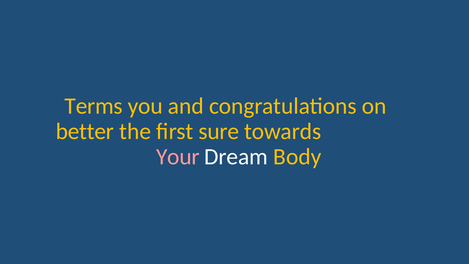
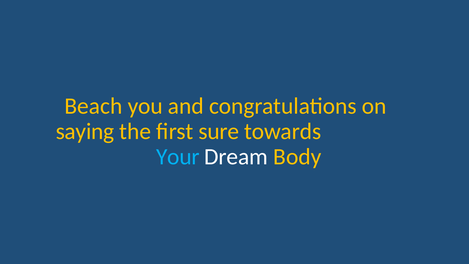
Terms: Terms -> Beach (93, 106)
better: better -> saying (85, 131)
Your colour: pink -> light blue (178, 157)
